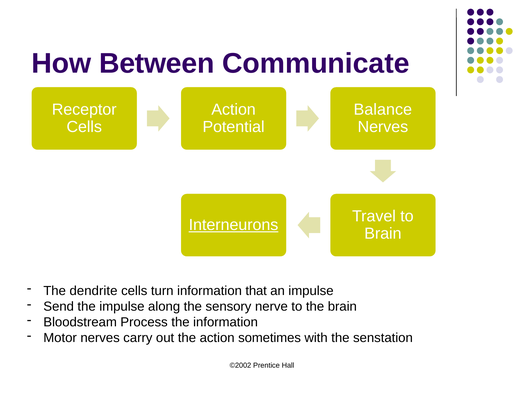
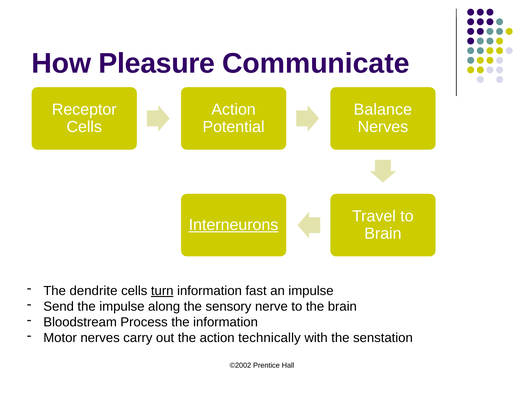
Between: Between -> Pleasure (157, 64)
turn underline: none -> present (162, 291)
that: that -> fast (256, 291)
sometimes: sometimes -> technically (269, 338)
